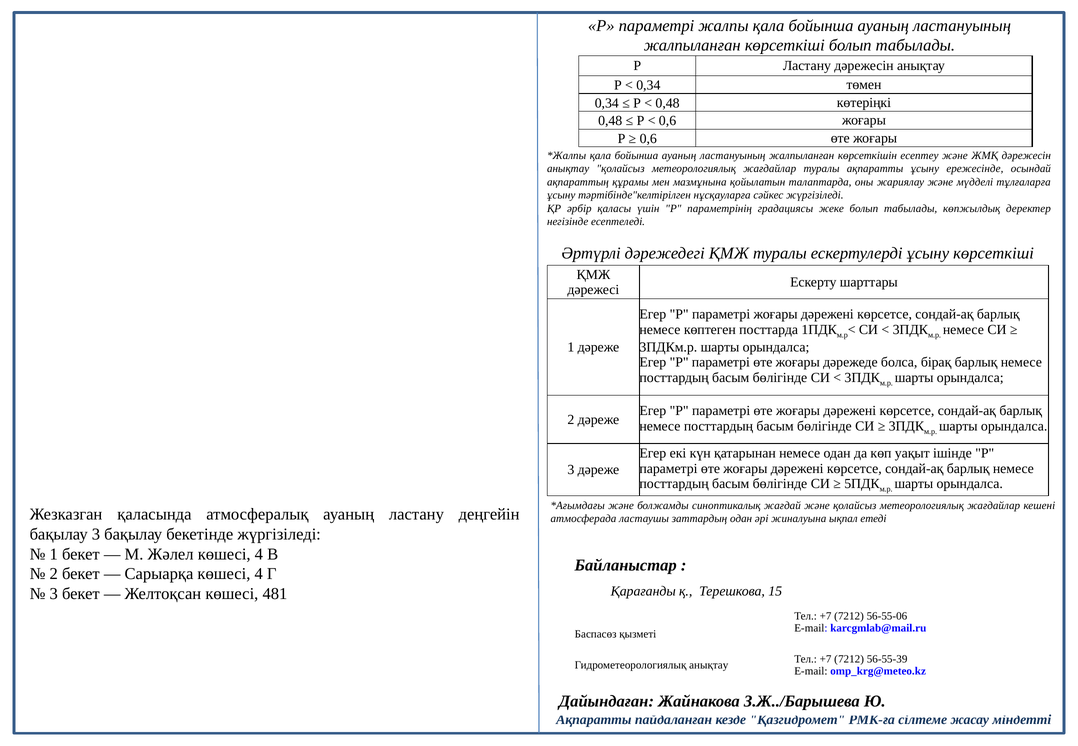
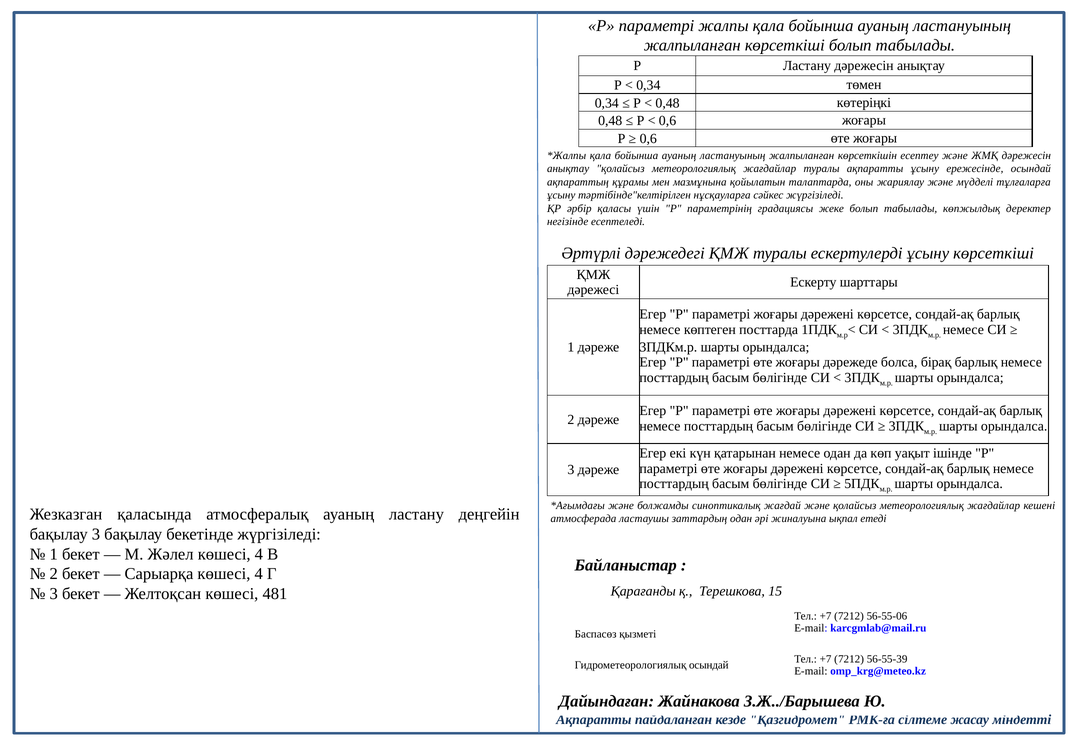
Гидрометеорологиялық анықтау: анықтау -> осындай (709, 665)
